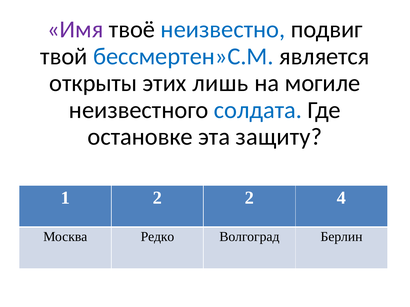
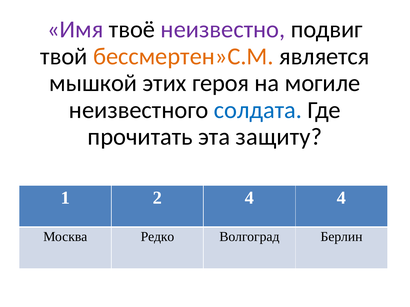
неизвестно colour: blue -> purple (223, 30)
бессмертен»С.М colour: blue -> orange (183, 56)
открыты: открыты -> мышкой (93, 83)
лишь: лишь -> героя (221, 83)
остановке: остановке -> прочитать (140, 137)
2 2: 2 -> 4 (249, 198)
